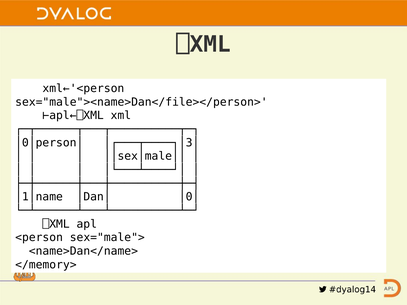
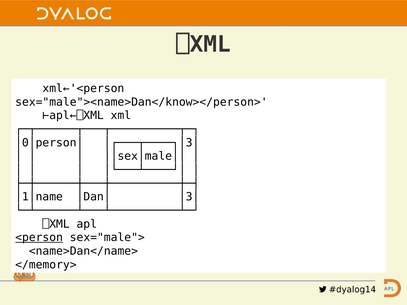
sex="male"><name>Dan</file></person>: sex="male"><name>Dan</file></person> -> sex="male"><name>Dan</know></person> (141, 102)
│0│: │0│ -> │3│ (189, 197)
<person underline: none -> present (39, 238)
